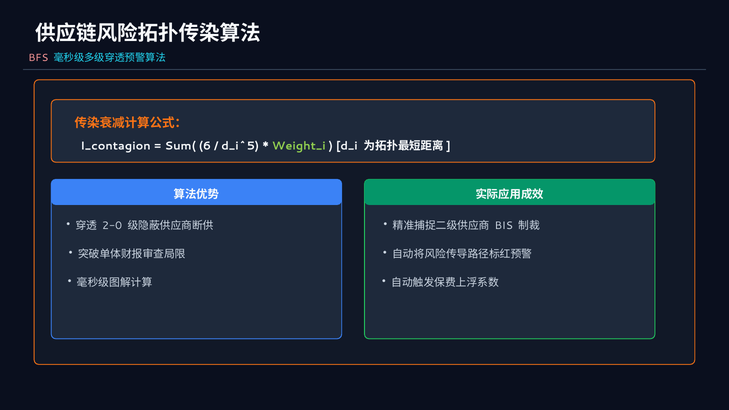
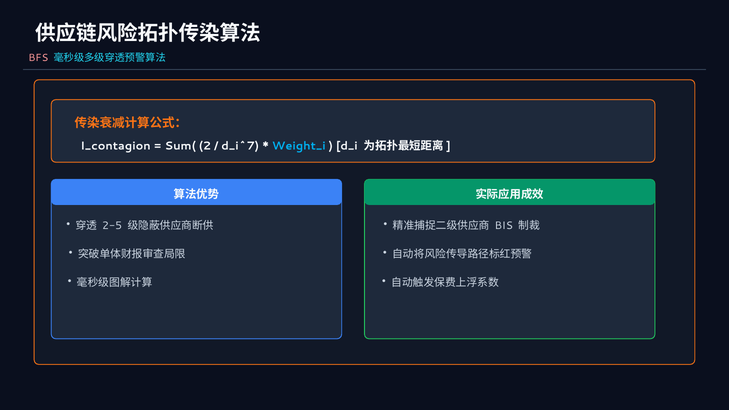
6: 6 -> 2 (205, 146)
d_i^5: d_i^5 -> d_i^7 (240, 146)
Weight_i colour: light green -> light blue (299, 146)
2-0: 2-0 -> 2-5 (112, 226)
